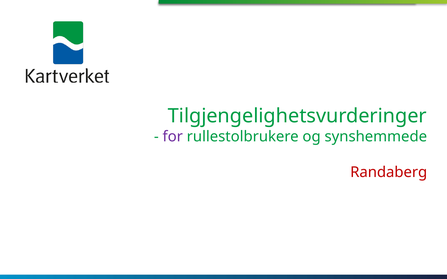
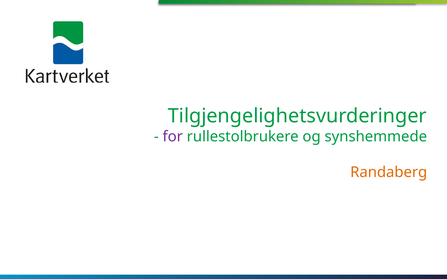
Randaberg colour: red -> orange (389, 172)
